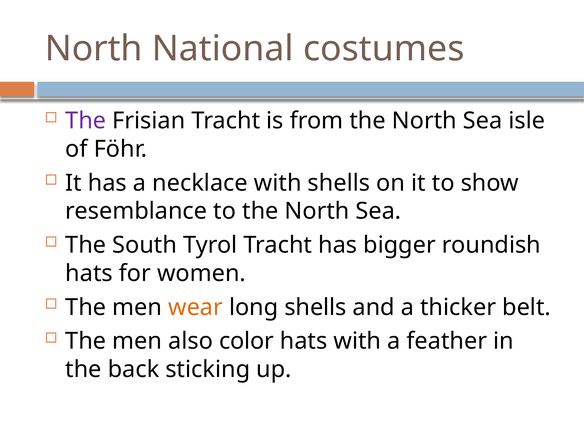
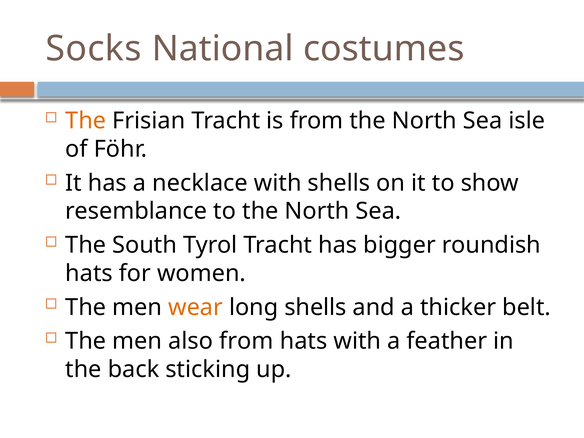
North: North -> Socks (94, 49)
The colour: purple -> orange (86, 121)
also color: color -> from (246, 341)
